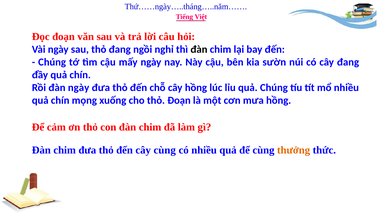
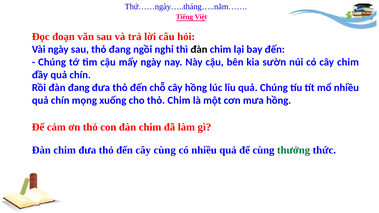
cây đang: đang -> chim (348, 62)
đàn ngày: ngày -> đang (79, 88)
thỏ Đoạn: Đoạn -> Chim (179, 100)
thưởng colour: orange -> green (294, 150)
